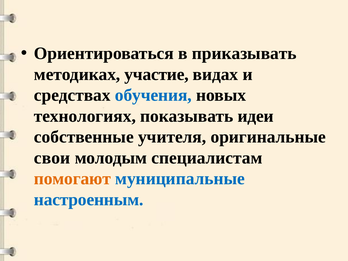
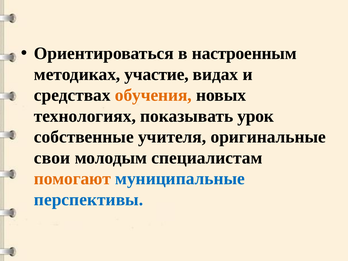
приказывать: приказывать -> настроенным (244, 53)
обучения colour: blue -> orange (153, 95)
идеи: идеи -> урок (256, 116)
настроенным: настроенным -> перспективы (89, 200)
